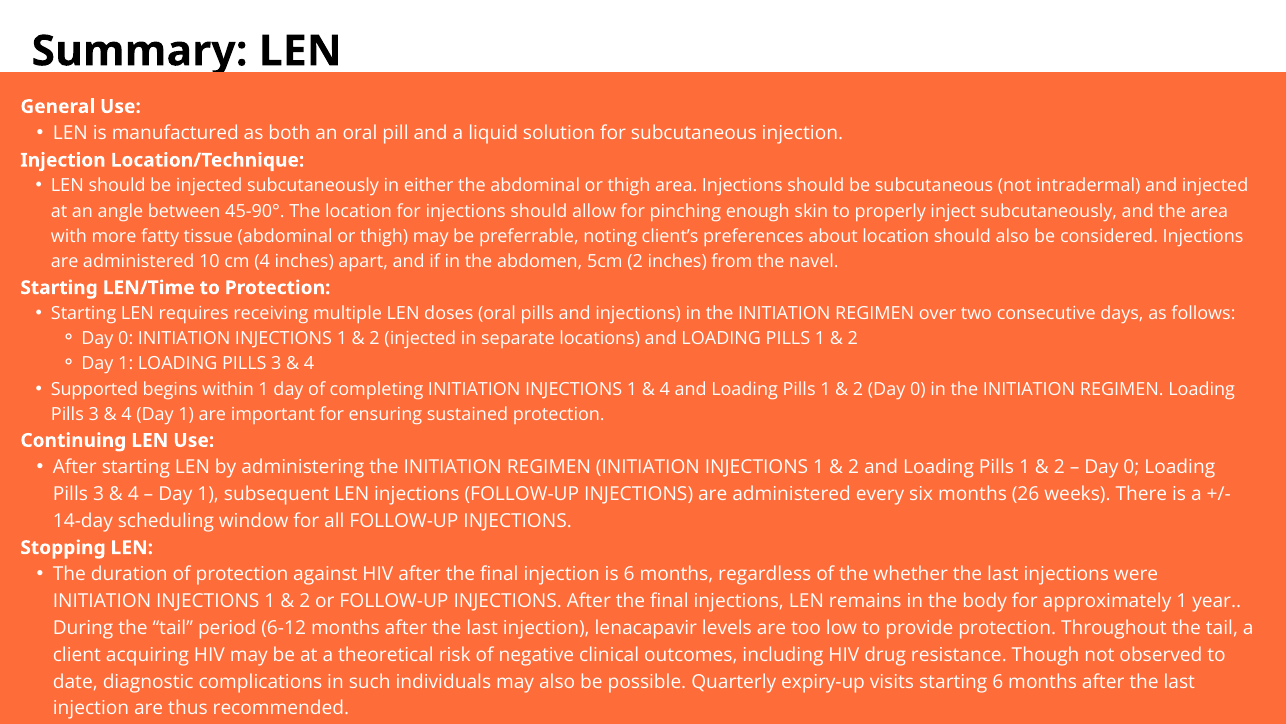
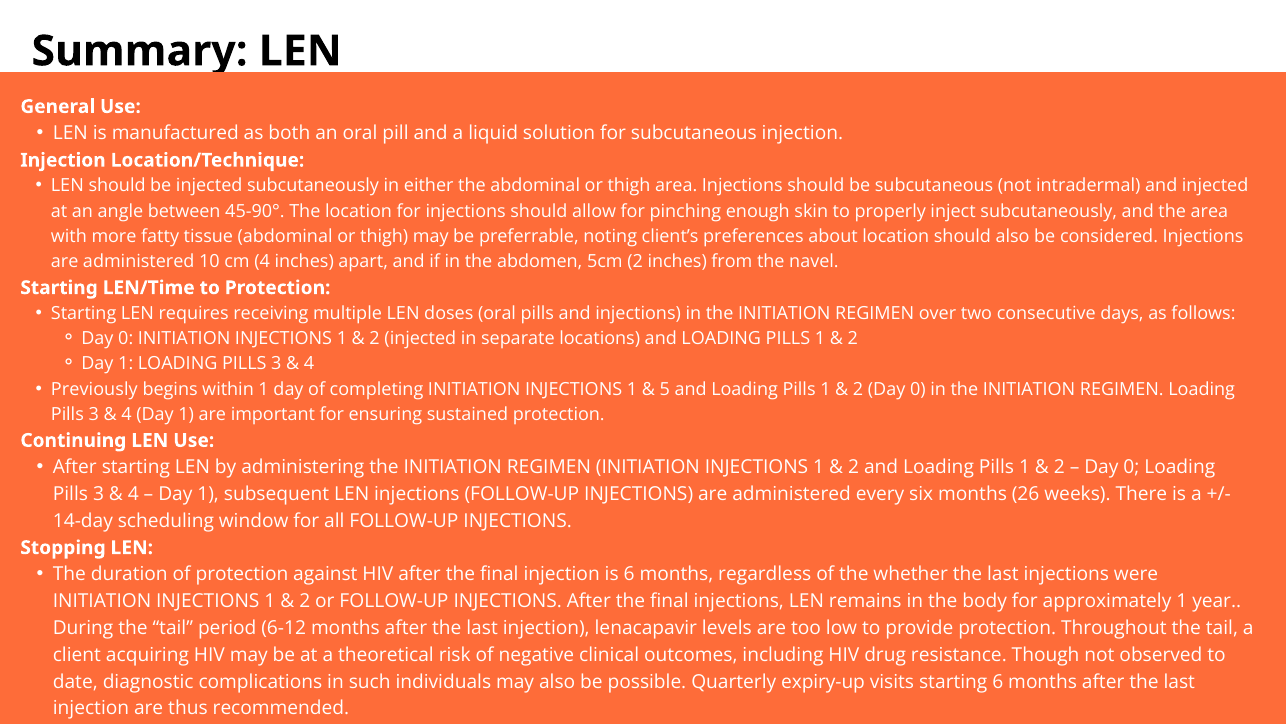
Supported: Supported -> Previously (94, 389)
4: 4 -> 5 (665, 389)
